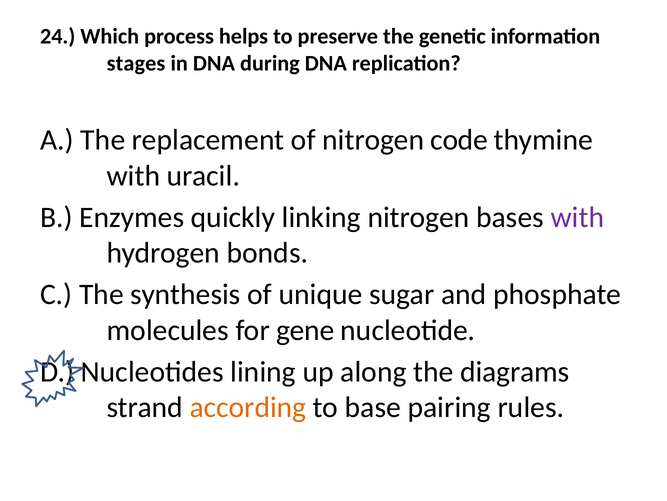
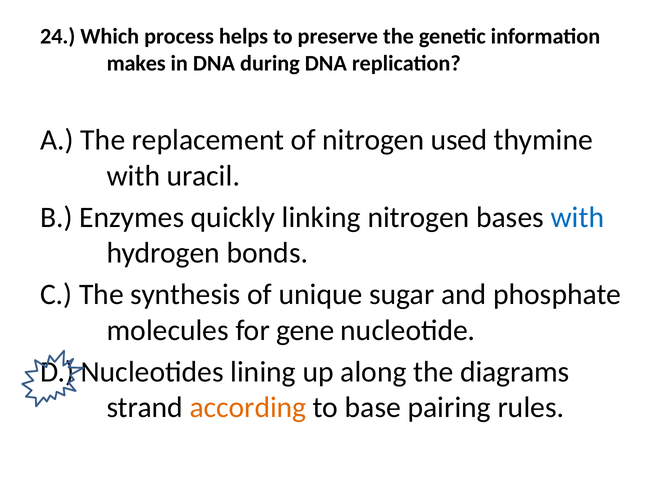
stages: stages -> makes (136, 63)
code: code -> used (459, 140)
with colour: purple -> blue (577, 217)
